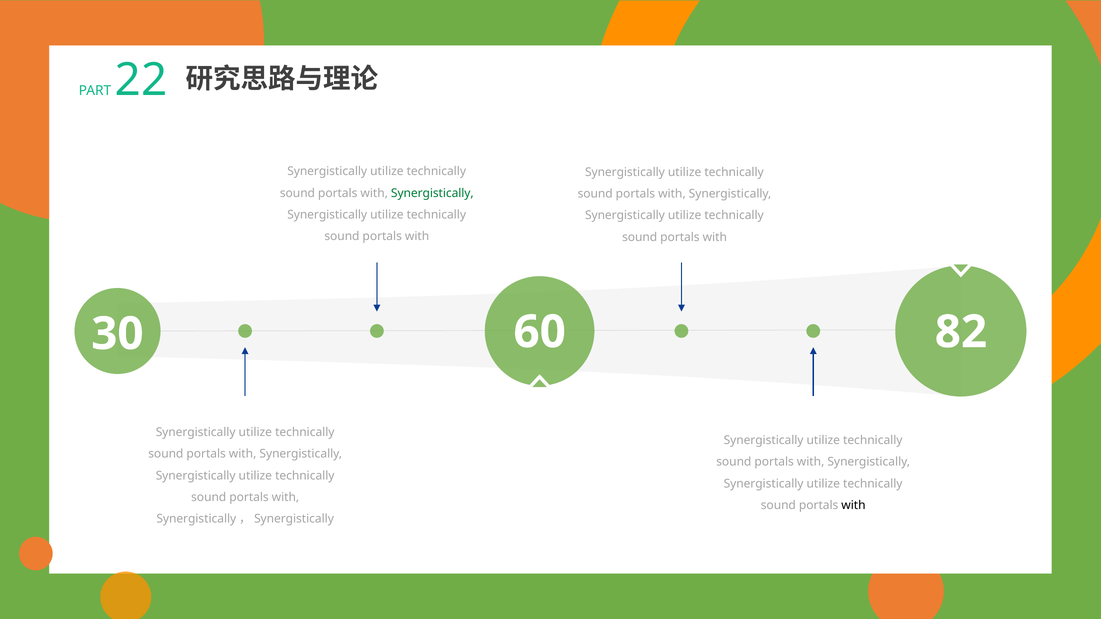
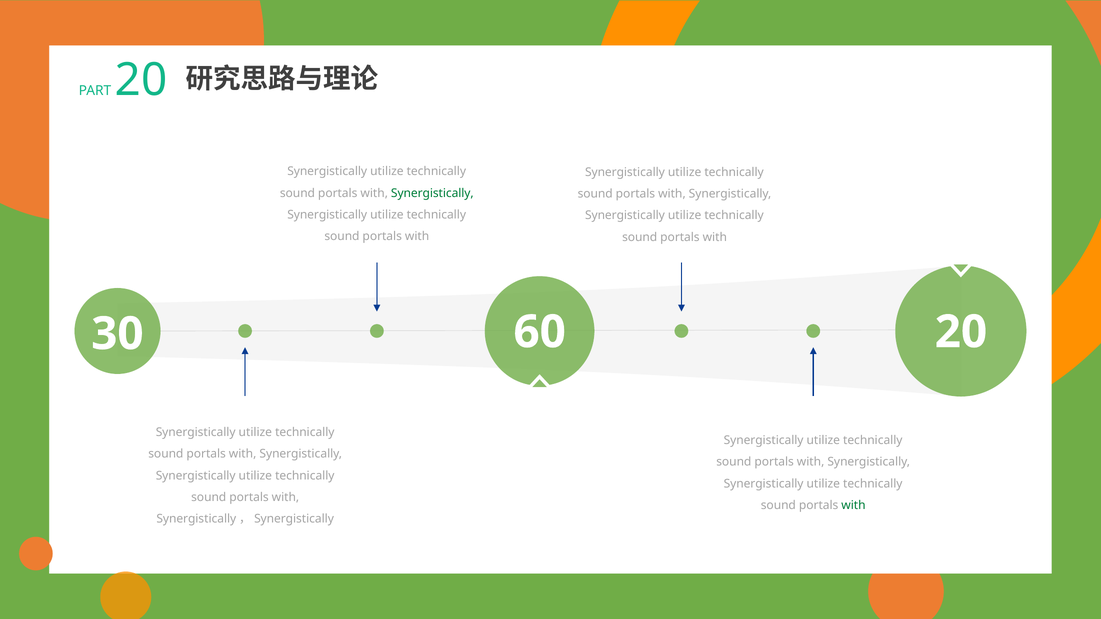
PART 22: 22 -> 20 (141, 80)
60 82: 82 -> 20 (961, 332)
with colour: black -> green (853, 506)
